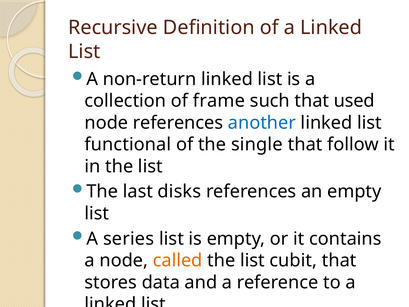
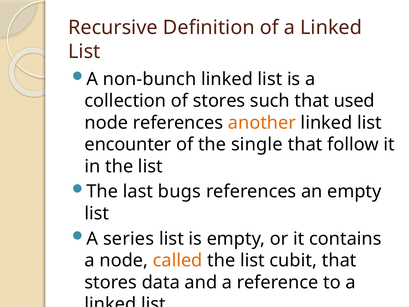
non-return: non-return -> non-bunch (150, 79)
of frame: frame -> stores (219, 101)
another colour: blue -> orange (262, 123)
functional: functional -> encounter (128, 144)
disks: disks -> bugs (179, 191)
